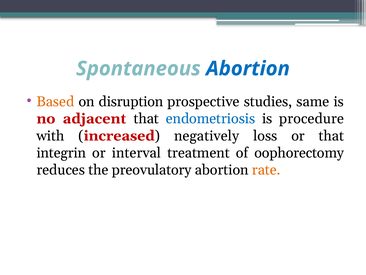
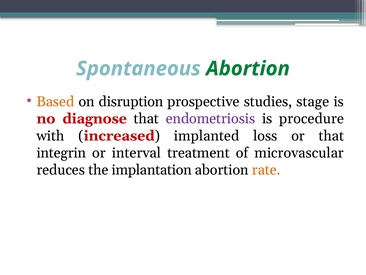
Abortion colour: blue -> green (248, 69)
same: same -> stage (313, 101)
adjacent: adjacent -> diagnose (95, 118)
endometriosis colour: blue -> purple (210, 118)
negatively: negatively -> implanted (207, 136)
oophorectomy: oophorectomy -> microvascular (299, 153)
preovulatory: preovulatory -> implantation (152, 170)
